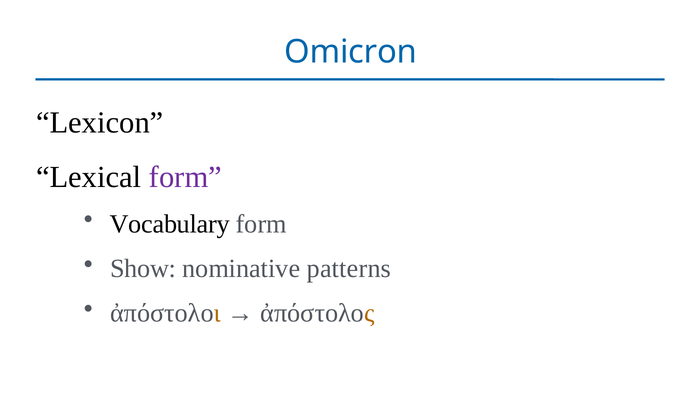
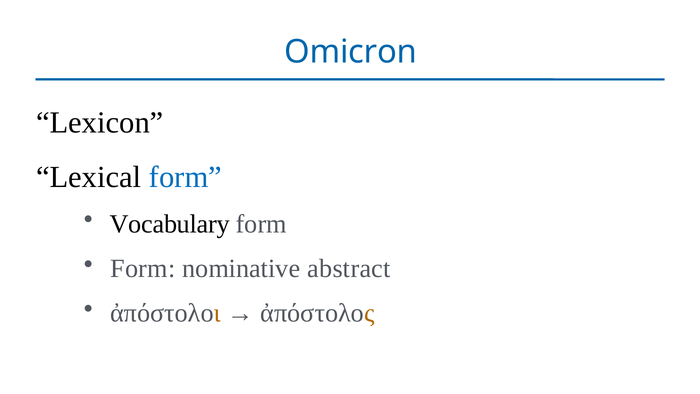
form colour: purple -> blue (186, 177)
Show: Show -> Form (143, 268)
patterns: patterns -> abstract (349, 268)
